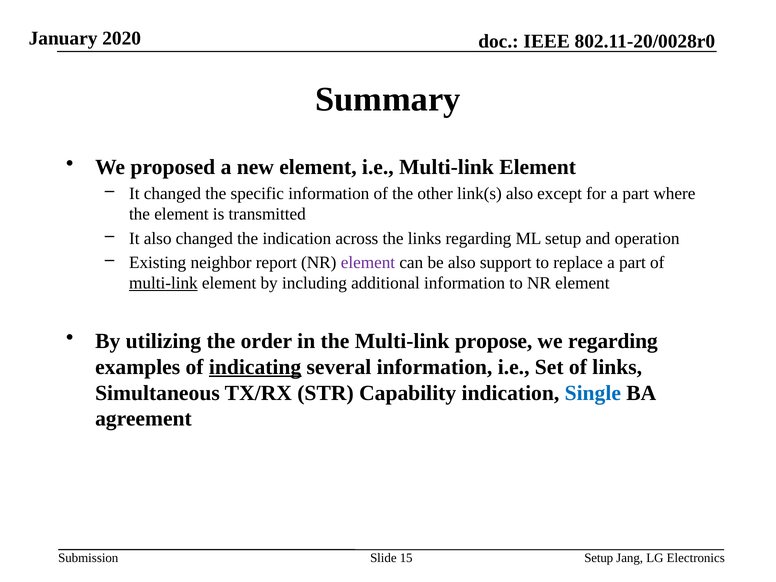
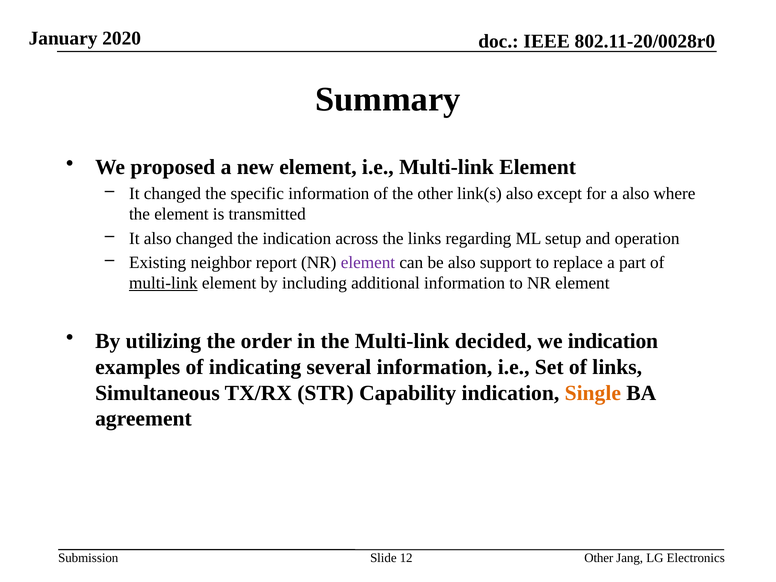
for a part: part -> also (636, 194)
propose: propose -> decided (493, 341)
we regarding: regarding -> indication (613, 341)
indicating underline: present -> none (255, 367)
Single colour: blue -> orange (593, 393)
15: 15 -> 12 (406, 558)
Setup: Setup -> Other (599, 558)
